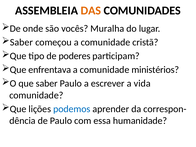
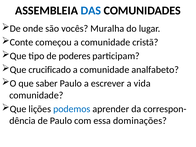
DAS colour: orange -> blue (91, 11)
Saber: Saber -> Conte (21, 42)
enfrentava: enfrentava -> crucificado (50, 70)
ministérios: ministérios -> analfabeto (155, 70)
humanidade: humanidade -> dominações (140, 121)
